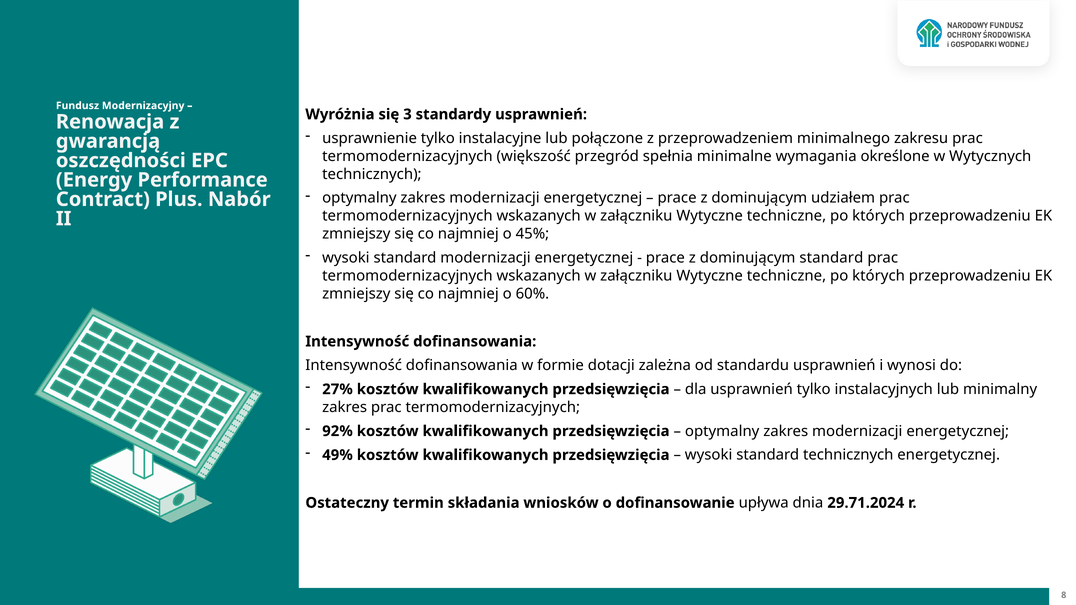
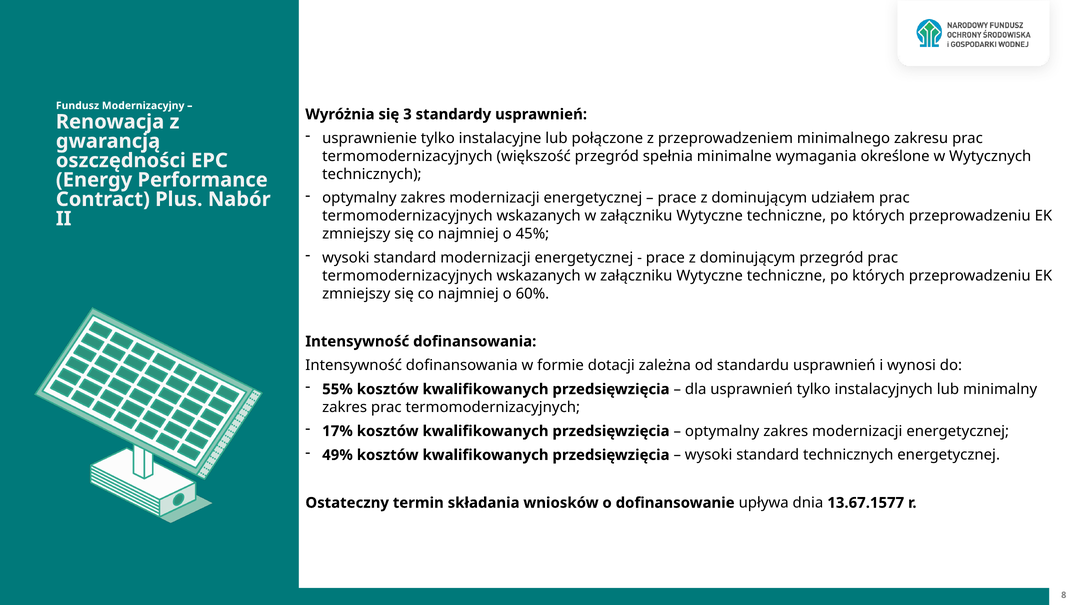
dominującym standard: standard -> przegród (831, 258)
27%: 27% -> 55% (337, 389)
92%: 92% -> 17% (337, 431)
29.71.2024: 29.71.2024 -> 13.67.1577 (866, 503)
